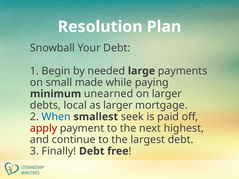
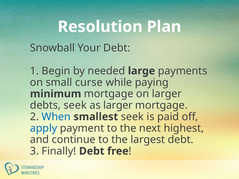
made: made -> curse (89, 82)
minimum unearned: unearned -> mortgage (109, 94)
debts local: local -> seek (75, 105)
apply colour: red -> blue (44, 128)
